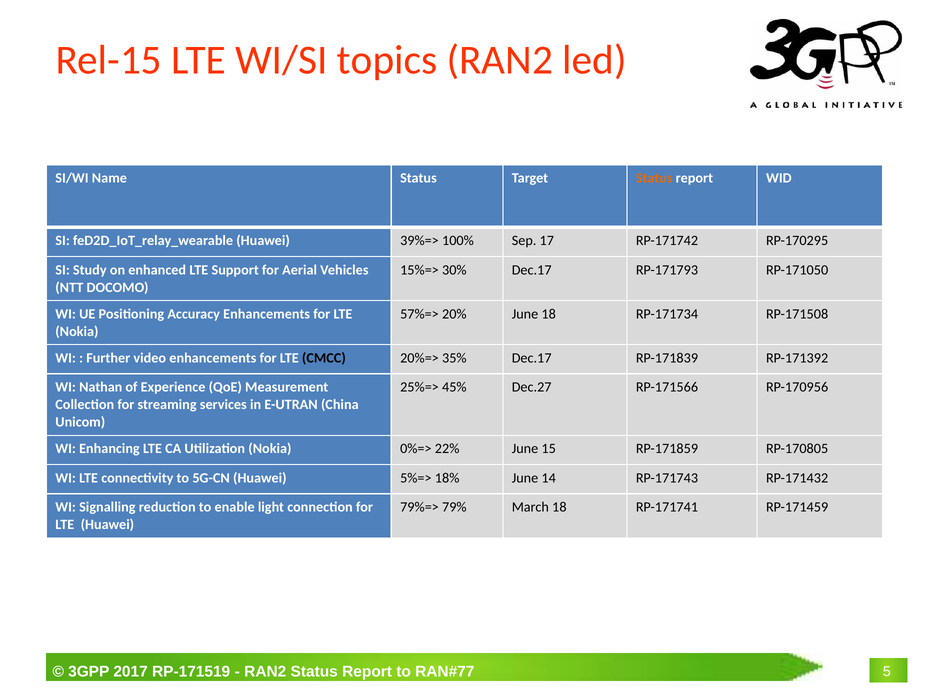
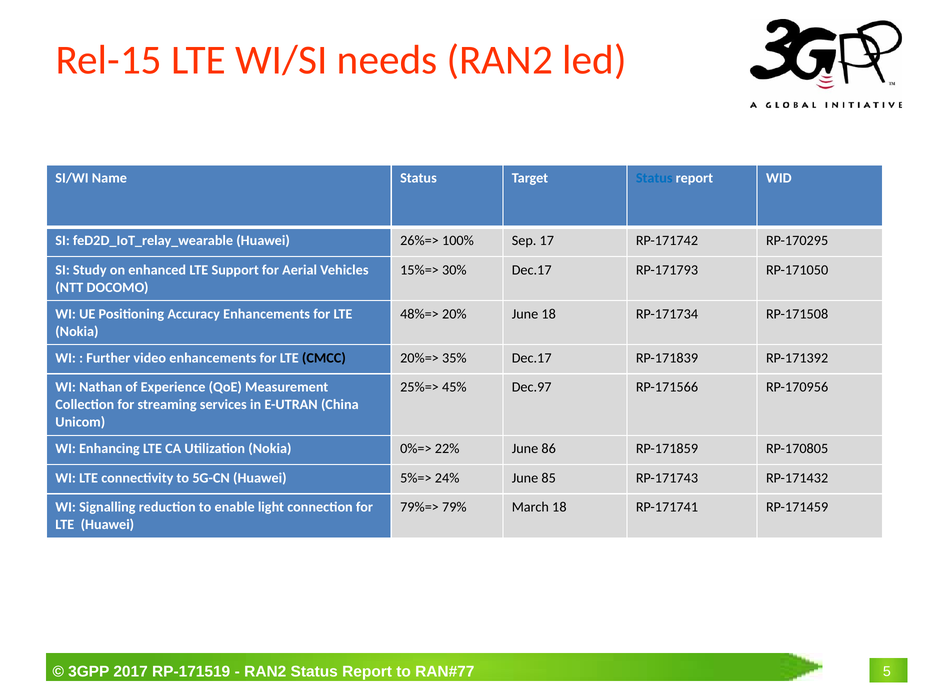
topics: topics -> needs (387, 60)
Status colour: orange -> blue (654, 178)
39%=>: 39%=> -> 26%=> (419, 241)
57%=>: 57%=> -> 48%=> (419, 314)
Dec.27: Dec.27 -> Dec.97 (532, 387)
15: 15 -> 86 (549, 449)
18%: 18% -> 24% (447, 478)
14: 14 -> 85 (549, 478)
